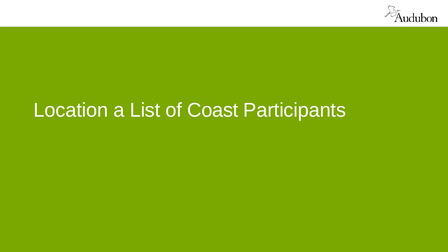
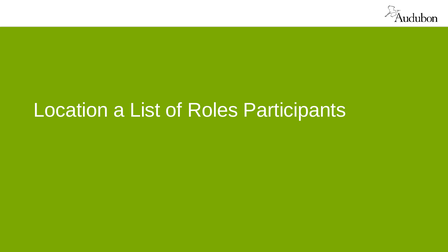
Coast: Coast -> Roles (213, 110)
